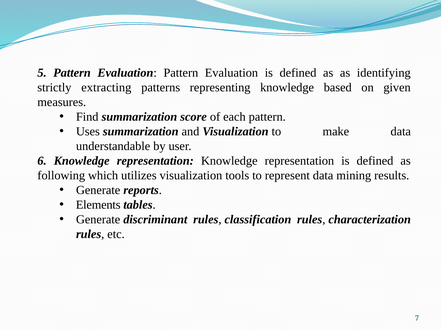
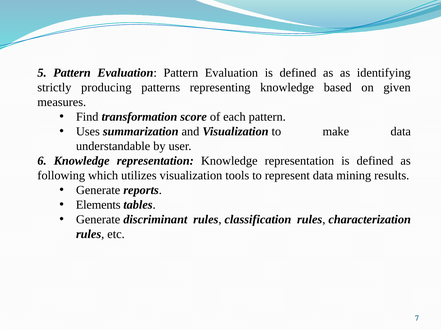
extracting: extracting -> producing (106, 88)
Find summarization: summarization -> transformation (139, 117)
